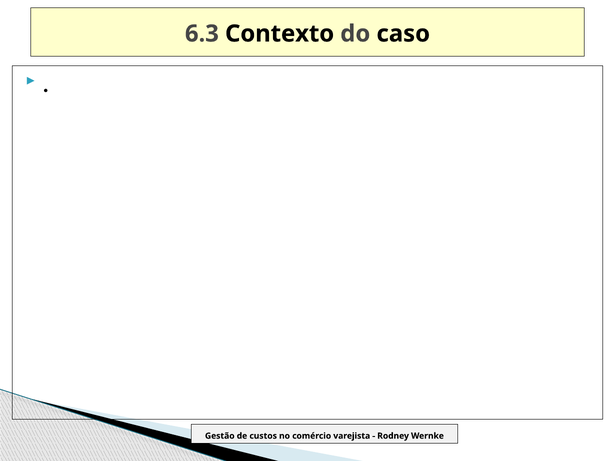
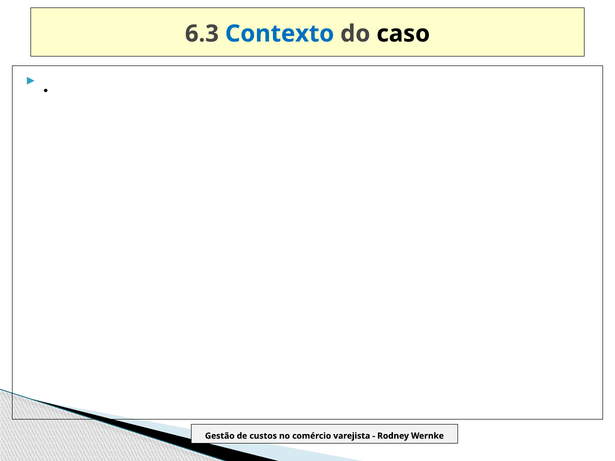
Contexto colour: black -> blue (280, 34)
